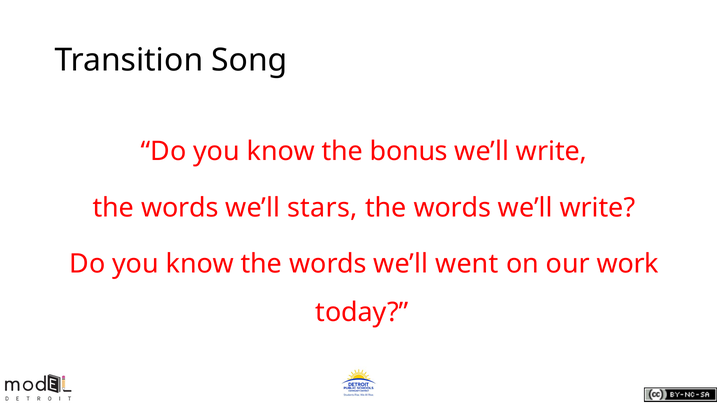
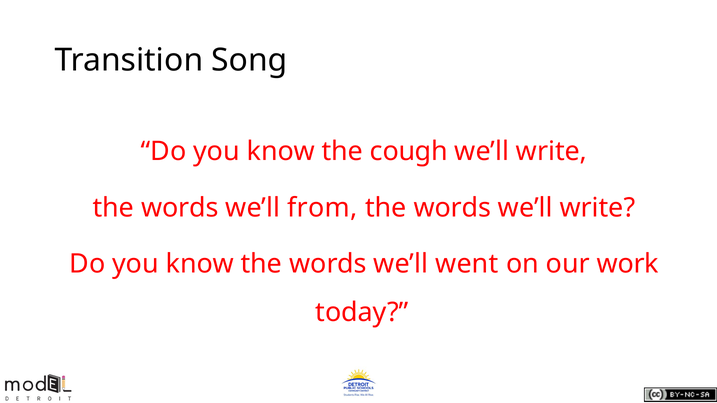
bonus: bonus -> cough (409, 152)
stars: stars -> from (322, 208)
